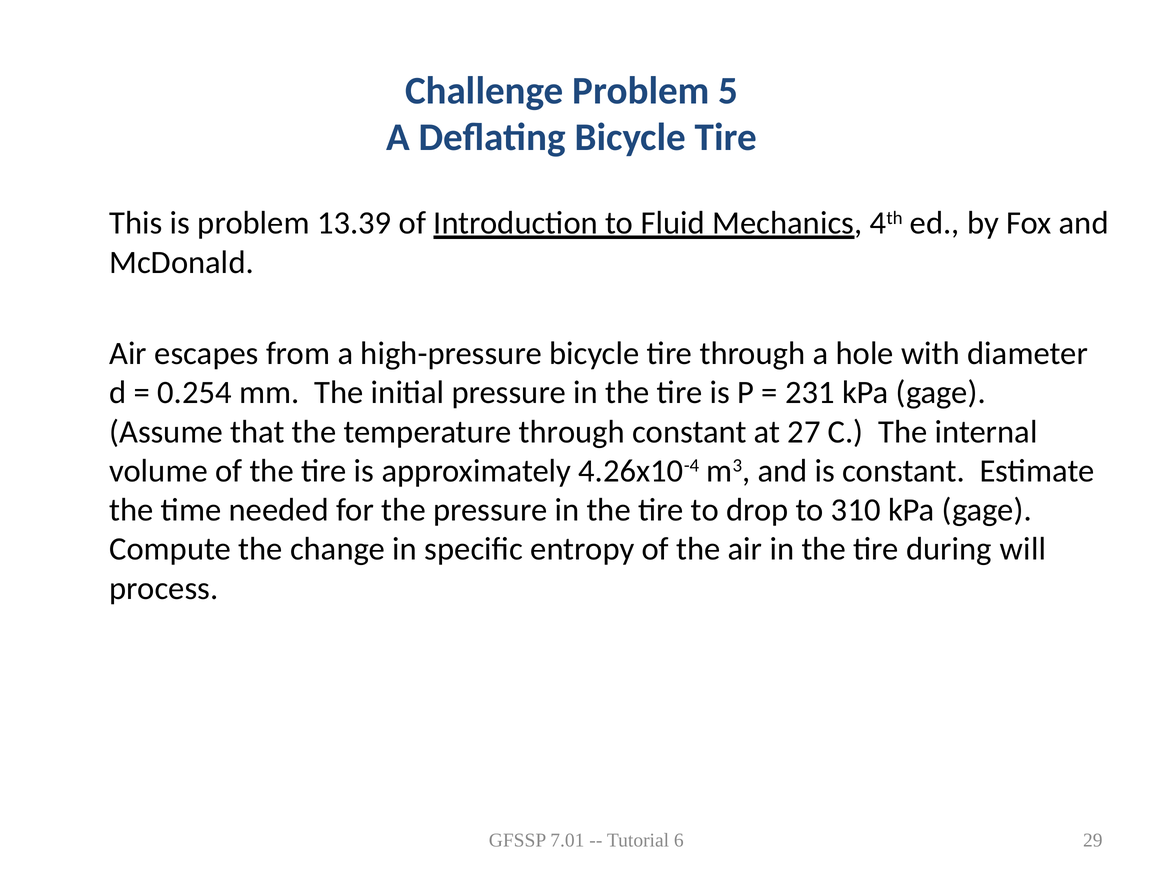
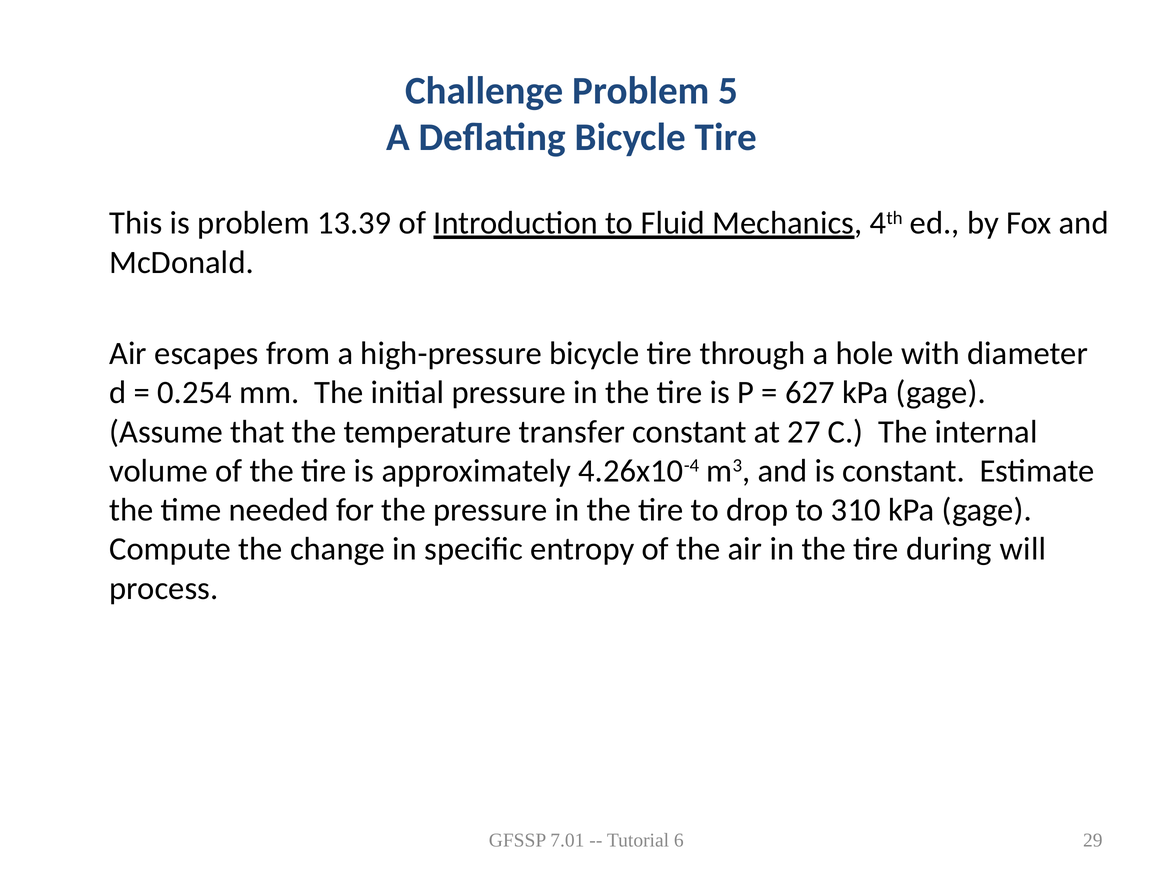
231: 231 -> 627 (810, 393)
temperature through: through -> transfer (572, 432)
